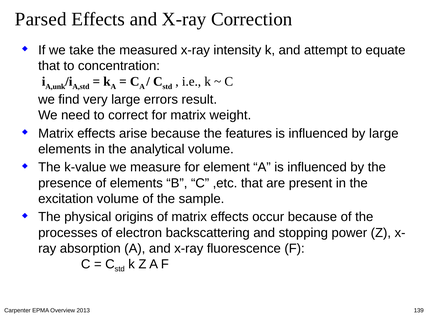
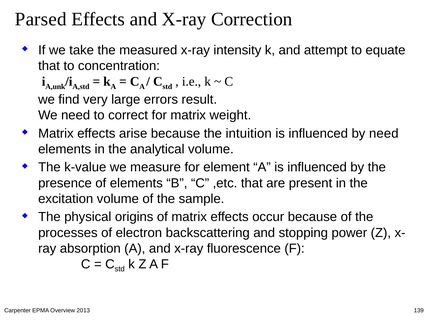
features: features -> intuition (249, 133)
by large: large -> need (384, 133)
